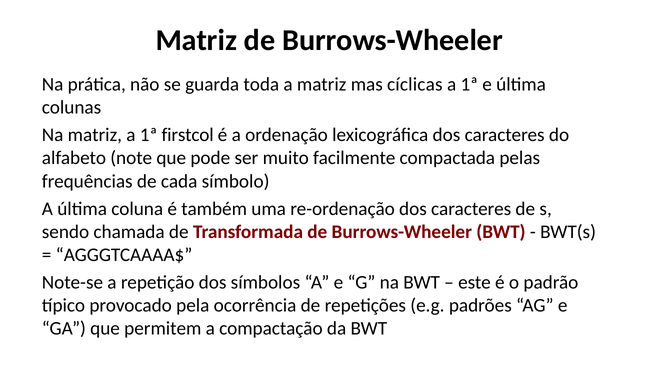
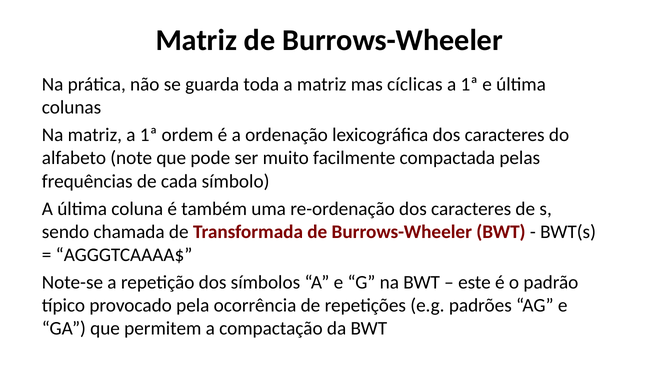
firstcol: firstcol -> ordem (188, 135)
